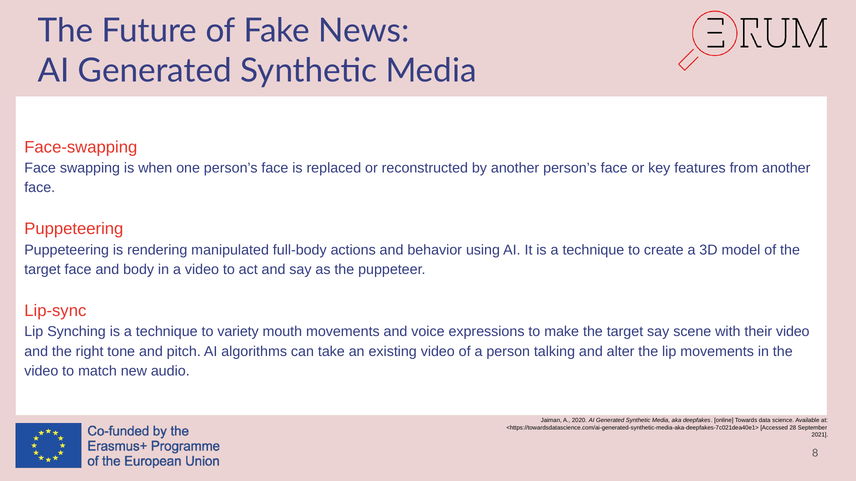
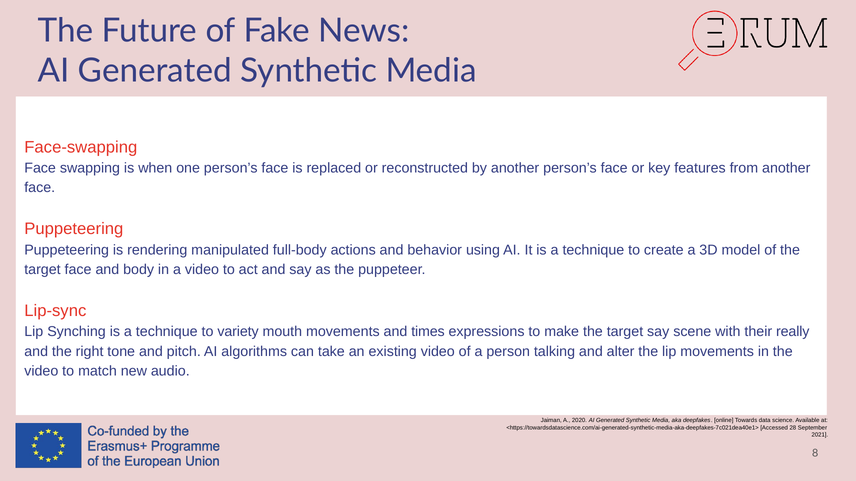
voice: voice -> times (428, 332)
their video: video -> really (793, 332)
